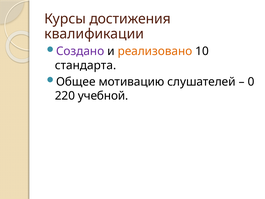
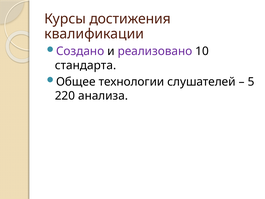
реализовано colour: orange -> purple (155, 51)
мотивацию: мотивацию -> технологии (131, 82)
0: 0 -> 5 (251, 82)
учебной: учебной -> анализа (103, 96)
